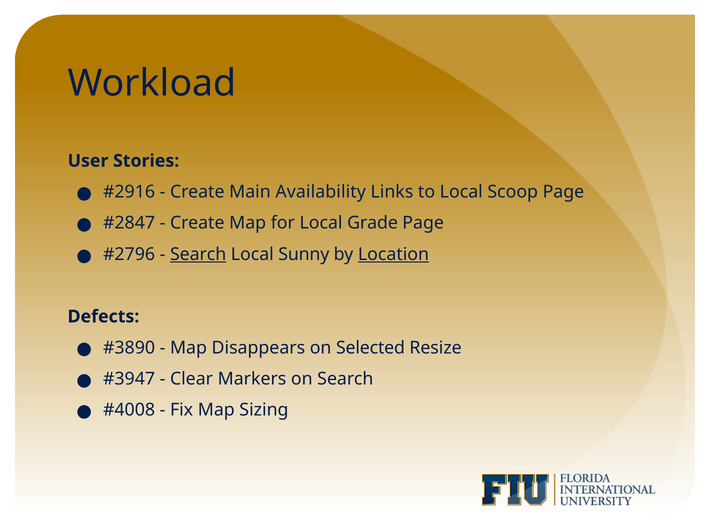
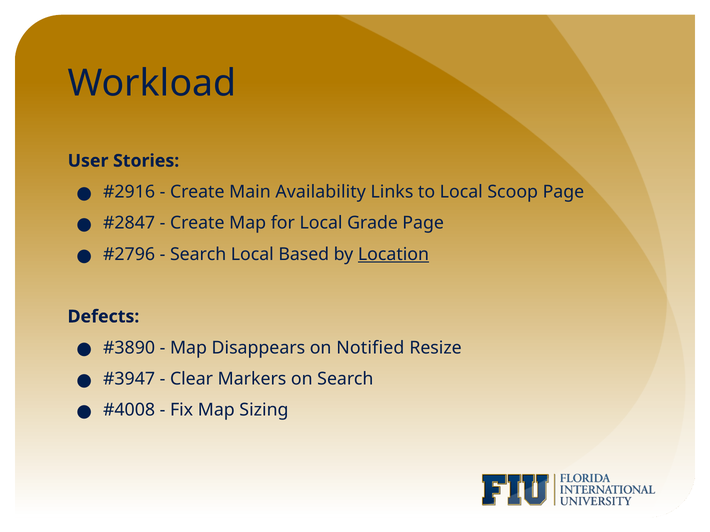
Search underline: present -> none (198, 254)
Sunny: Sunny -> Based (304, 254)
Selected: Selected -> Notified (370, 348)
